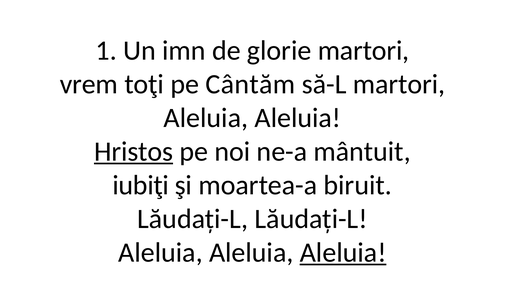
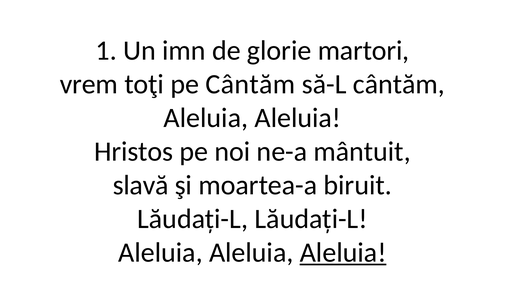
să-L martori: martori -> cântăm (399, 84)
Hristos underline: present -> none (134, 152)
iubiţi: iubiţi -> slavă (141, 185)
